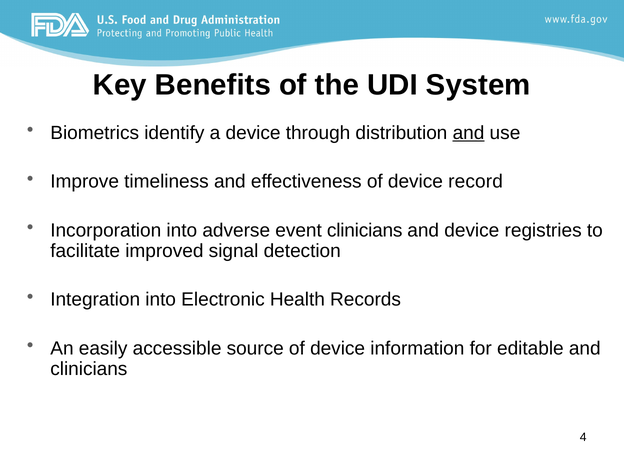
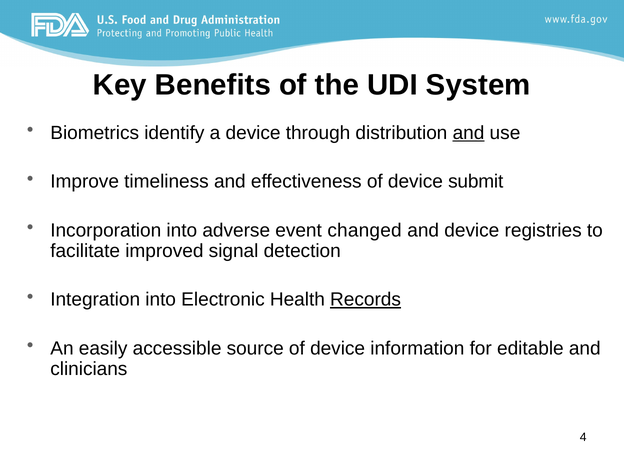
record: record -> submit (476, 182)
event clinicians: clinicians -> changed (365, 230)
Records underline: none -> present (366, 300)
